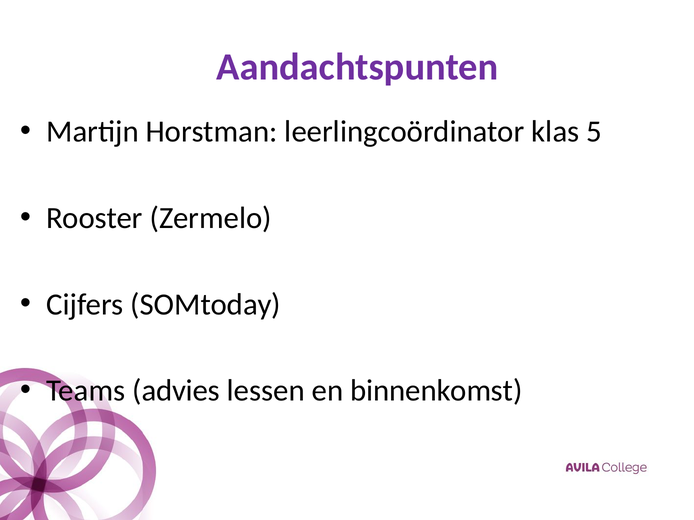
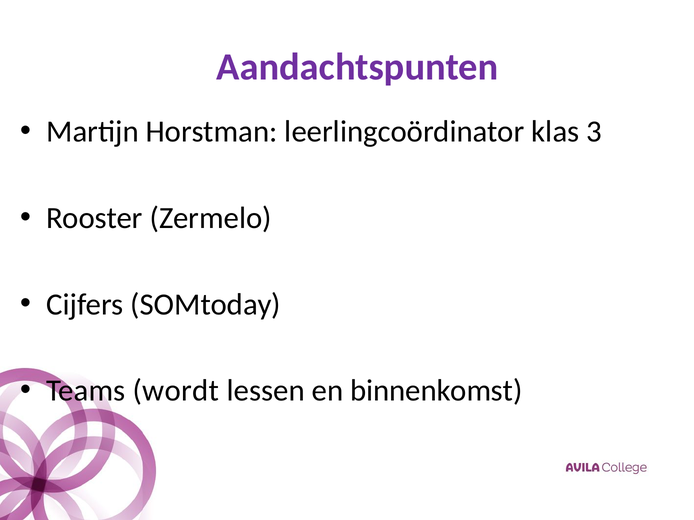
5: 5 -> 3 (594, 132)
advies: advies -> wordt (176, 391)
